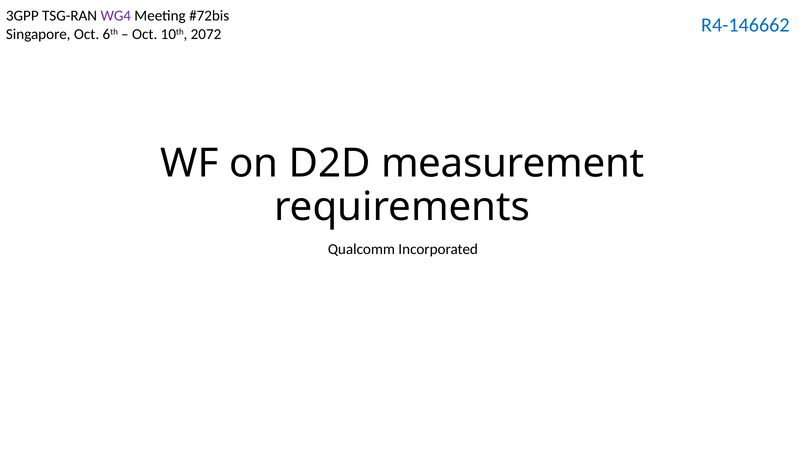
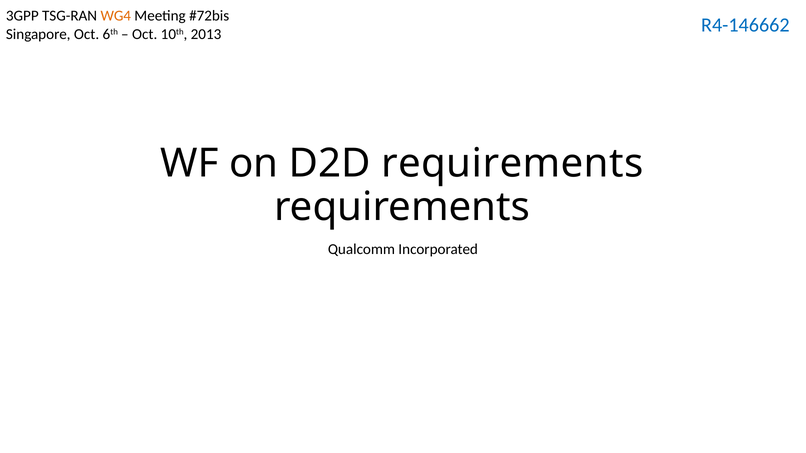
WG4 colour: purple -> orange (116, 16)
2072: 2072 -> 2013 (206, 34)
D2D measurement: measurement -> requirements (512, 163)
